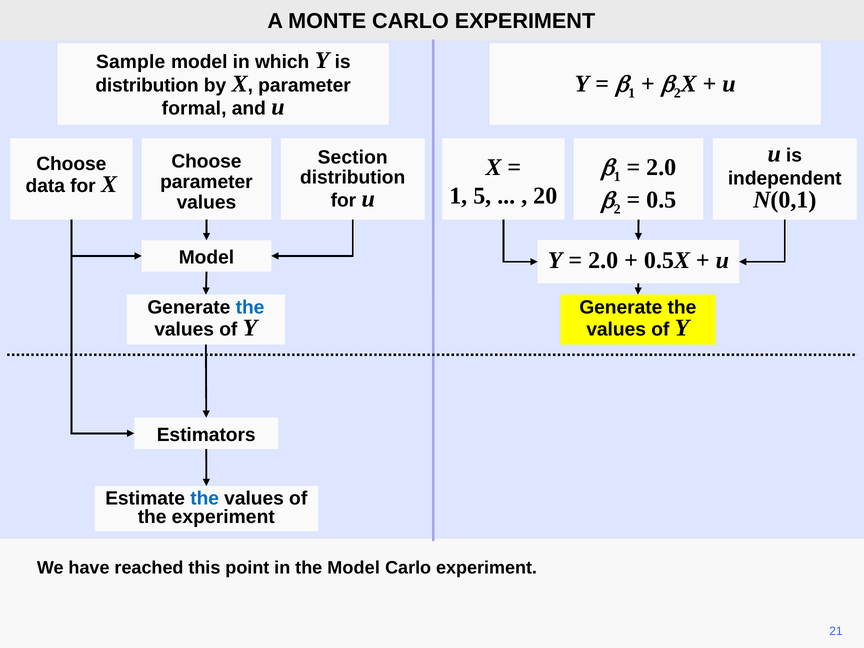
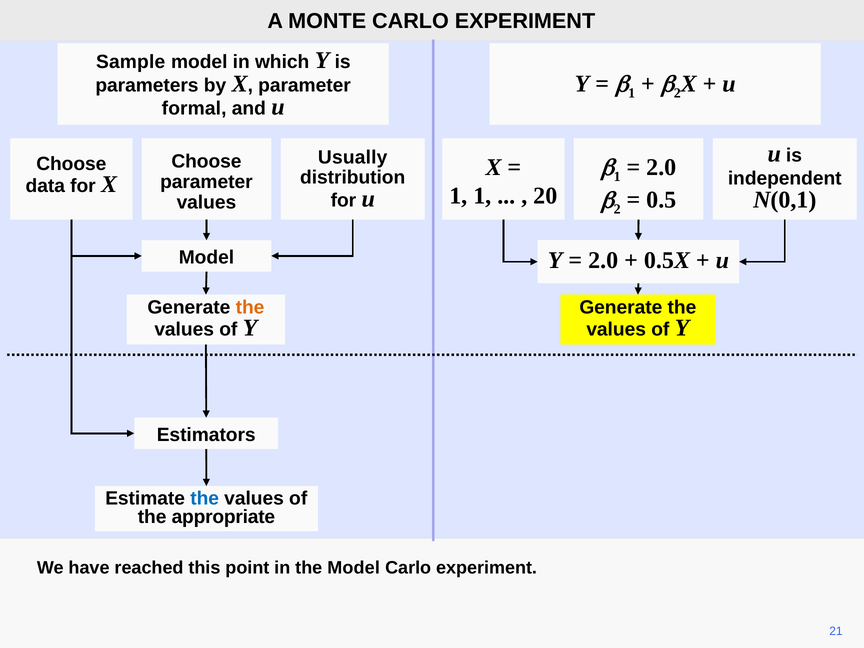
distribution: distribution -> parameters (147, 85)
Section: Section -> Usually (353, 157)
1 5: 5 -> 1 (482, 196)
the colour: blue -> orange (250, 307)
the experiment: experiment -> appropriate (223, 517)
